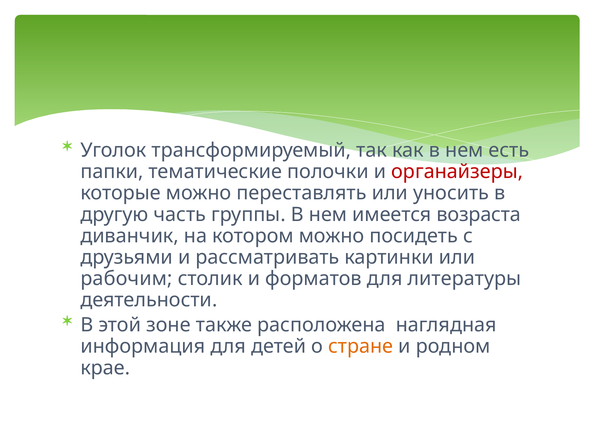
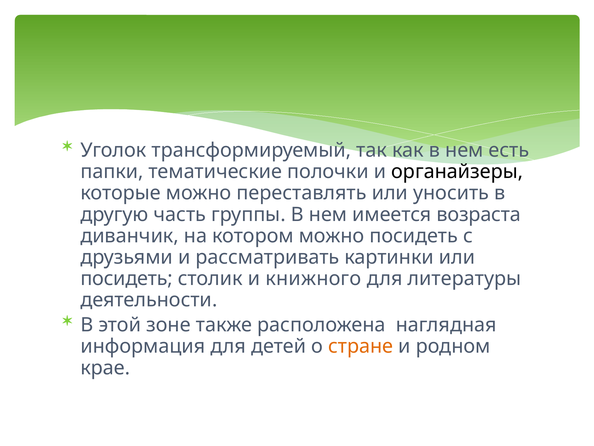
органайзеры colour: red -> black (457, 172)
рабочим: рабочим -> посидеть (127, 278)
форматов: форматов -> книжного (313, 278)
